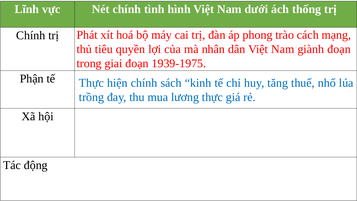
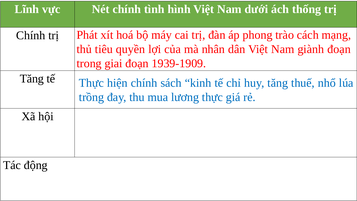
1939-1975: 1939-1975 -> 1939-1909 (179, 63)
Phận: Phận -> Tăng (32, 79)
